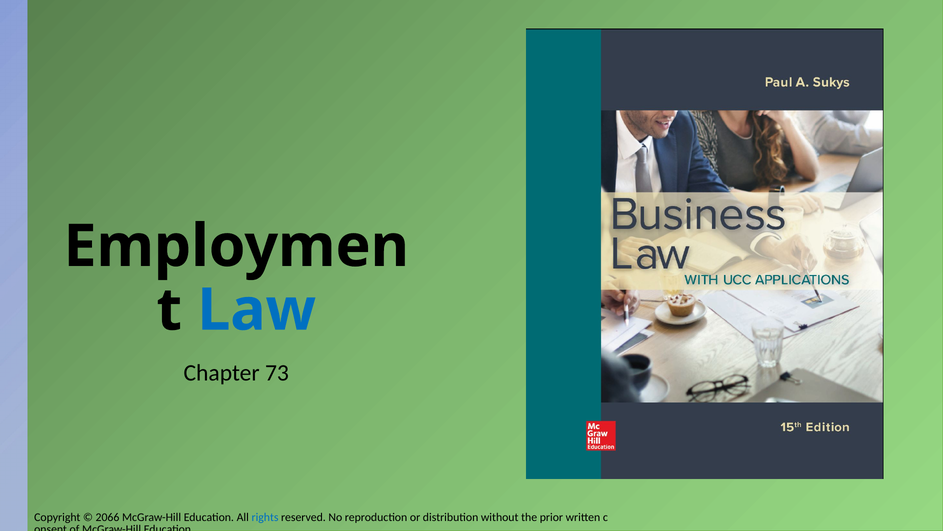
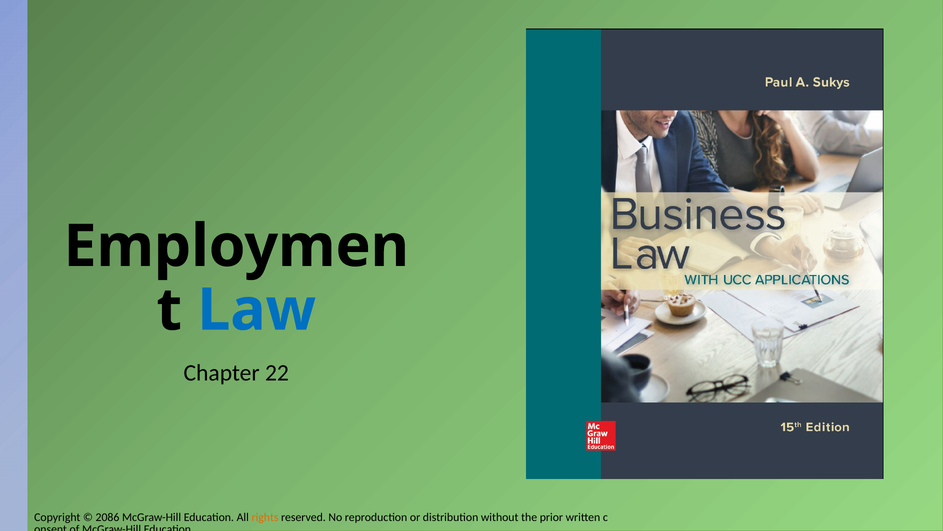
73: 73 -> 22 (277, 373)
2066: 2066 -> 2086 (108, 517)
rights colour: blue -> orange (265, 517)
